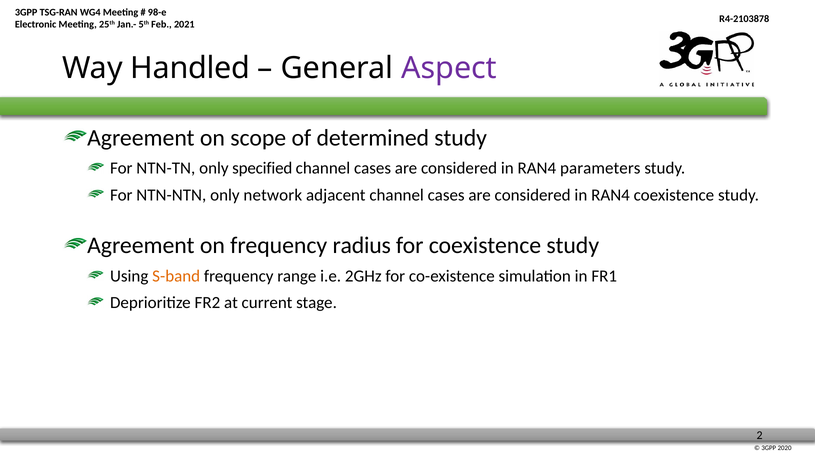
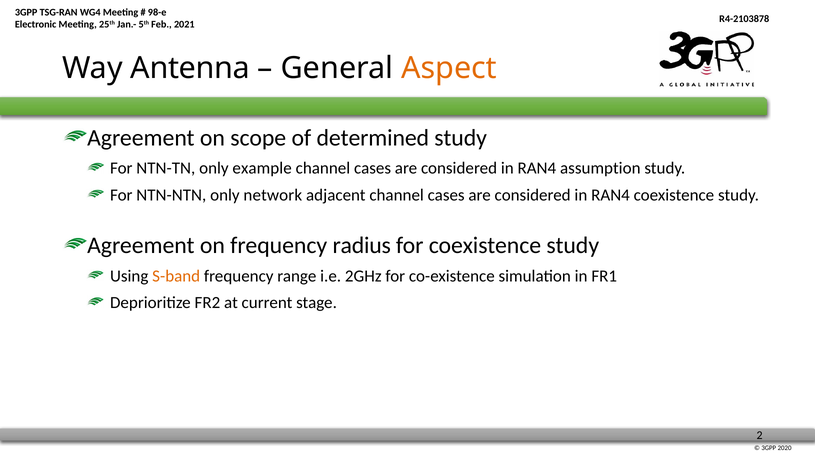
Handled: Handled -> Antenna (190, 68)
Aspect colour: purple -> orange (449, 68)
specified: specified -> example (262, 168)
parameters: parameters -> assumption (600, 168)
